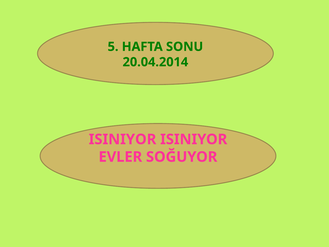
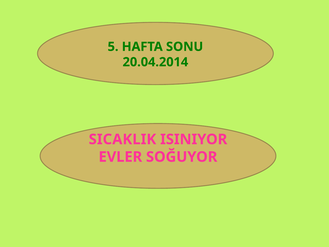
ISINIYOR: ISINIYOR -> SICAKLIK (122, 139)
